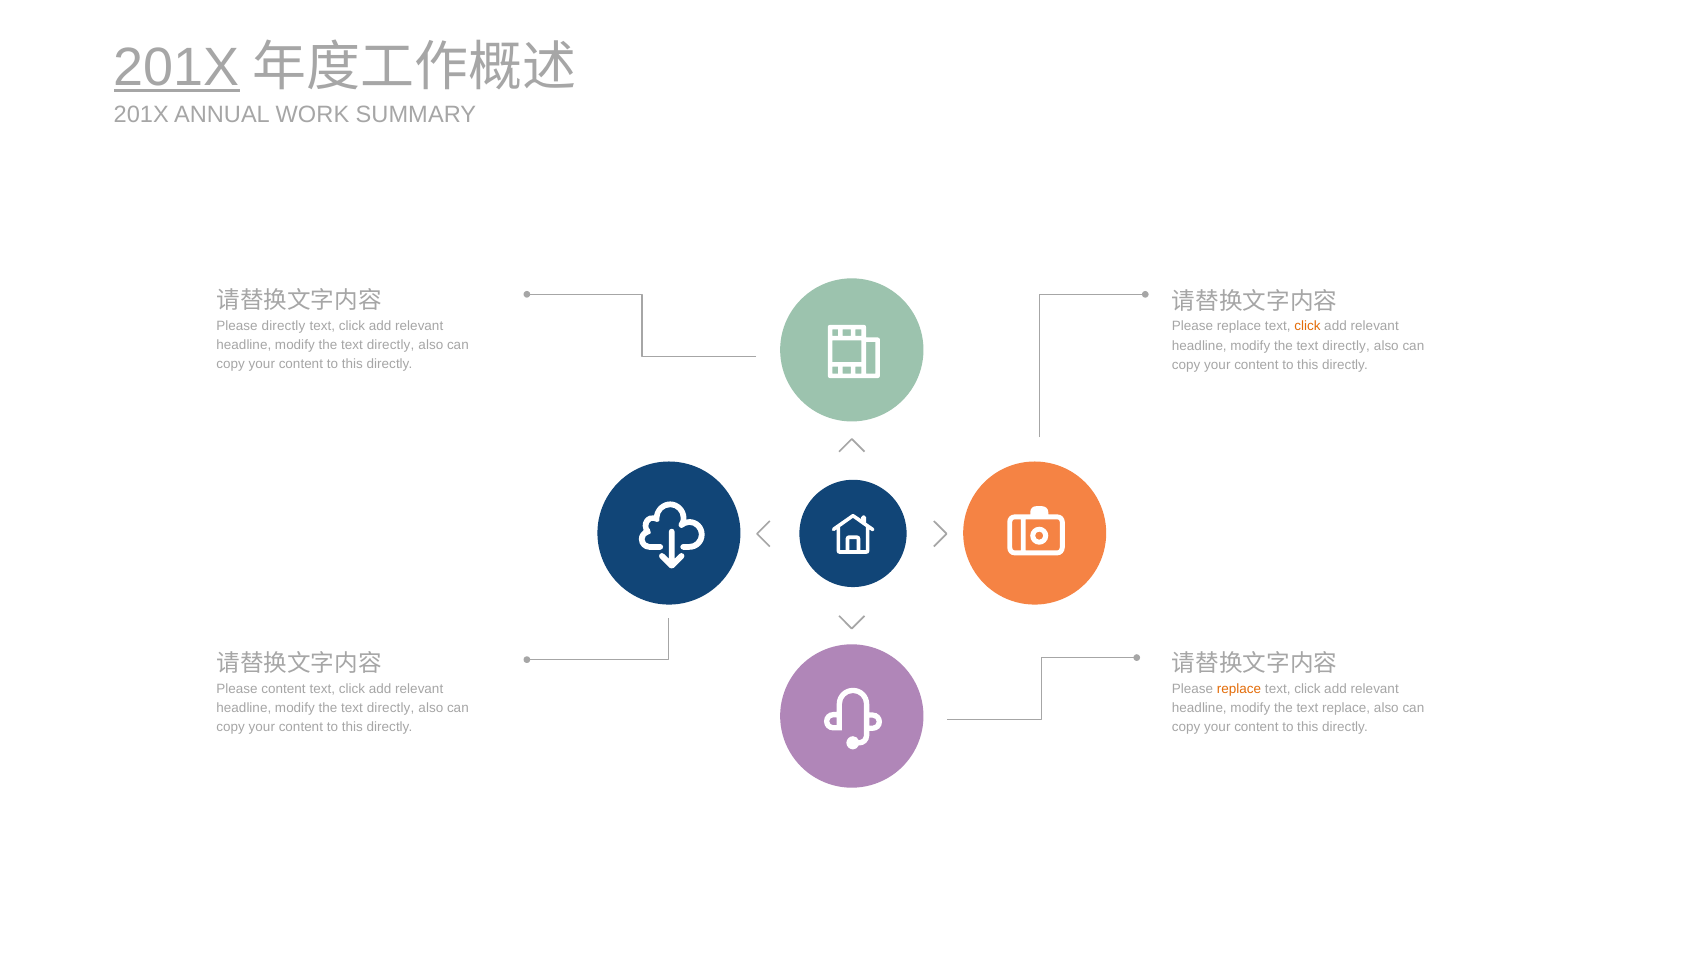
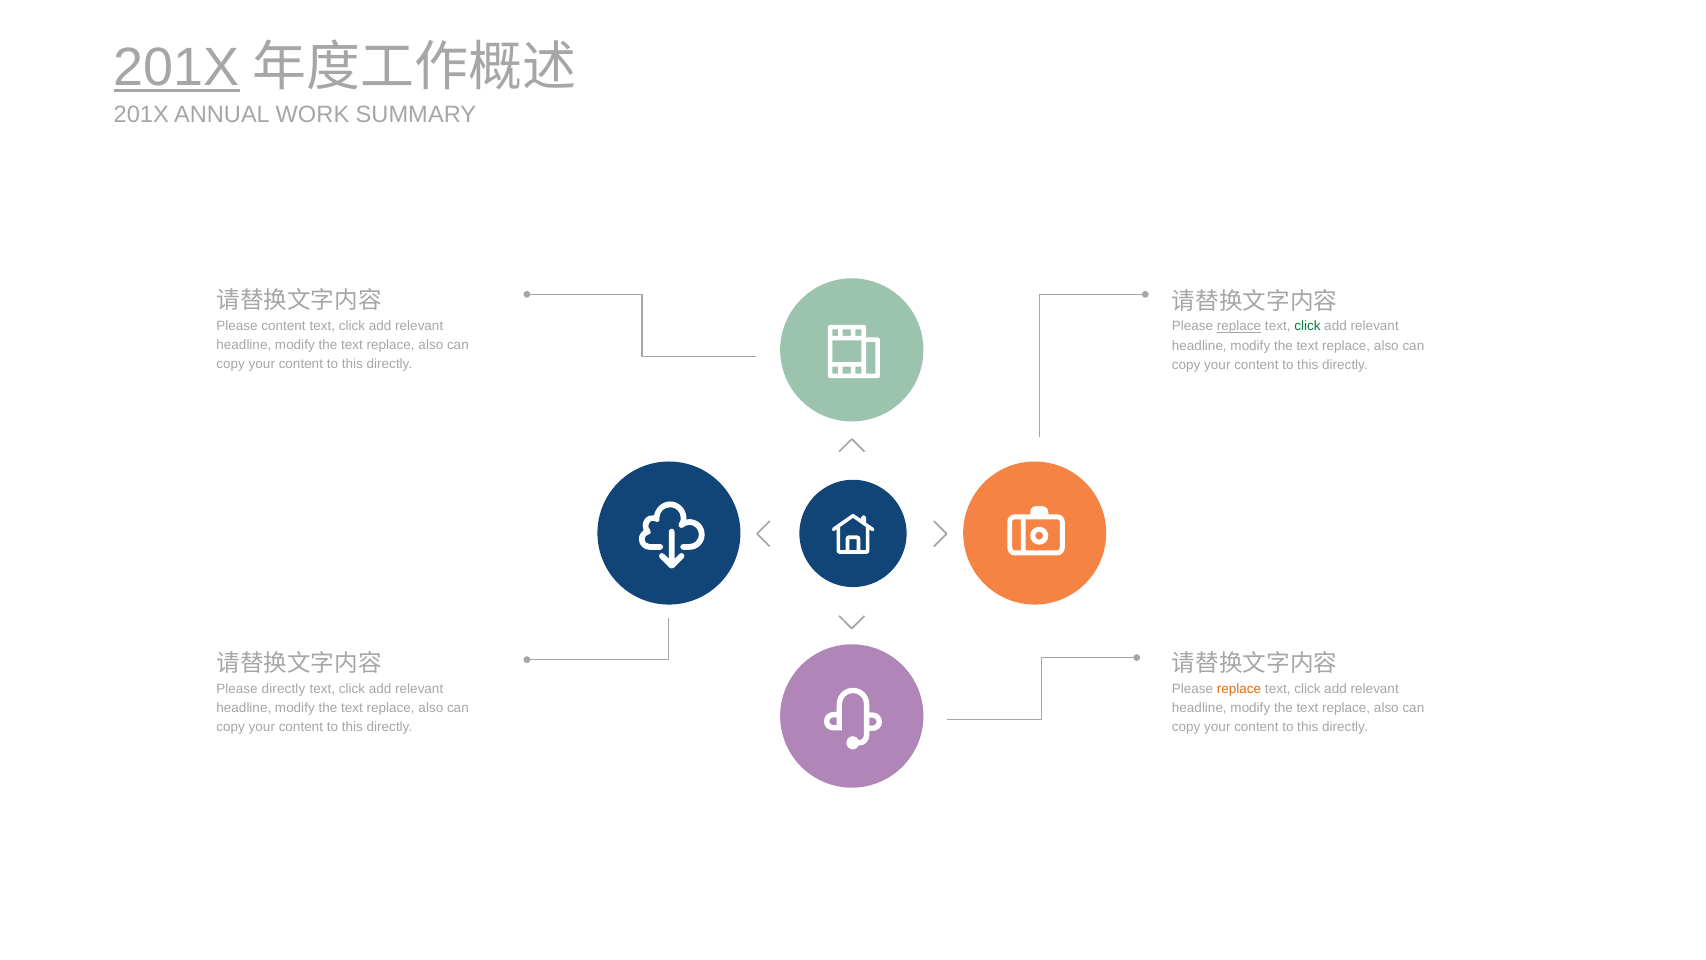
Please directly: directly -> content (284, 326)
replace underline: none -> present (1239, 326)
click colour: orange -> green (1307, 326)
directly: directly -> replace (391, 345)
directly: directly -> replace (1346, 346)
Please content: content -> directly (284, 688)
directly: directly -> replace (391, 708)
